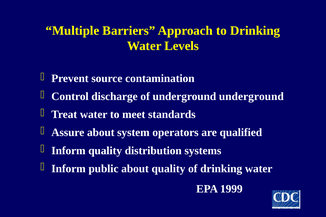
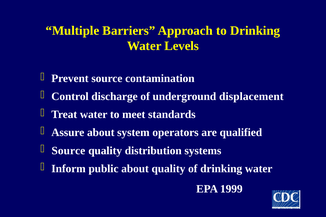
underground underground: underground -> displacement (251, 97)
Inform: Inform -> Source (68, 151)
